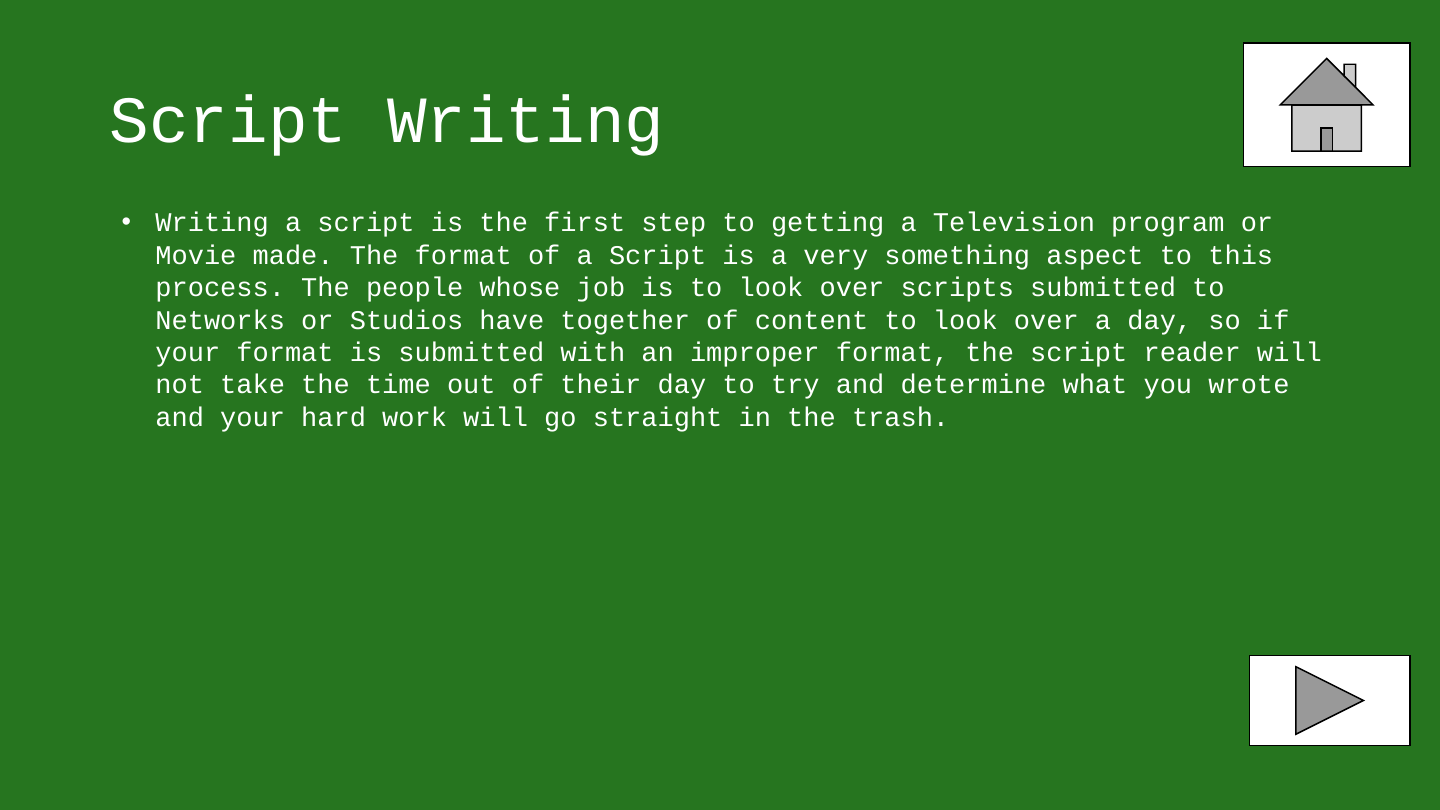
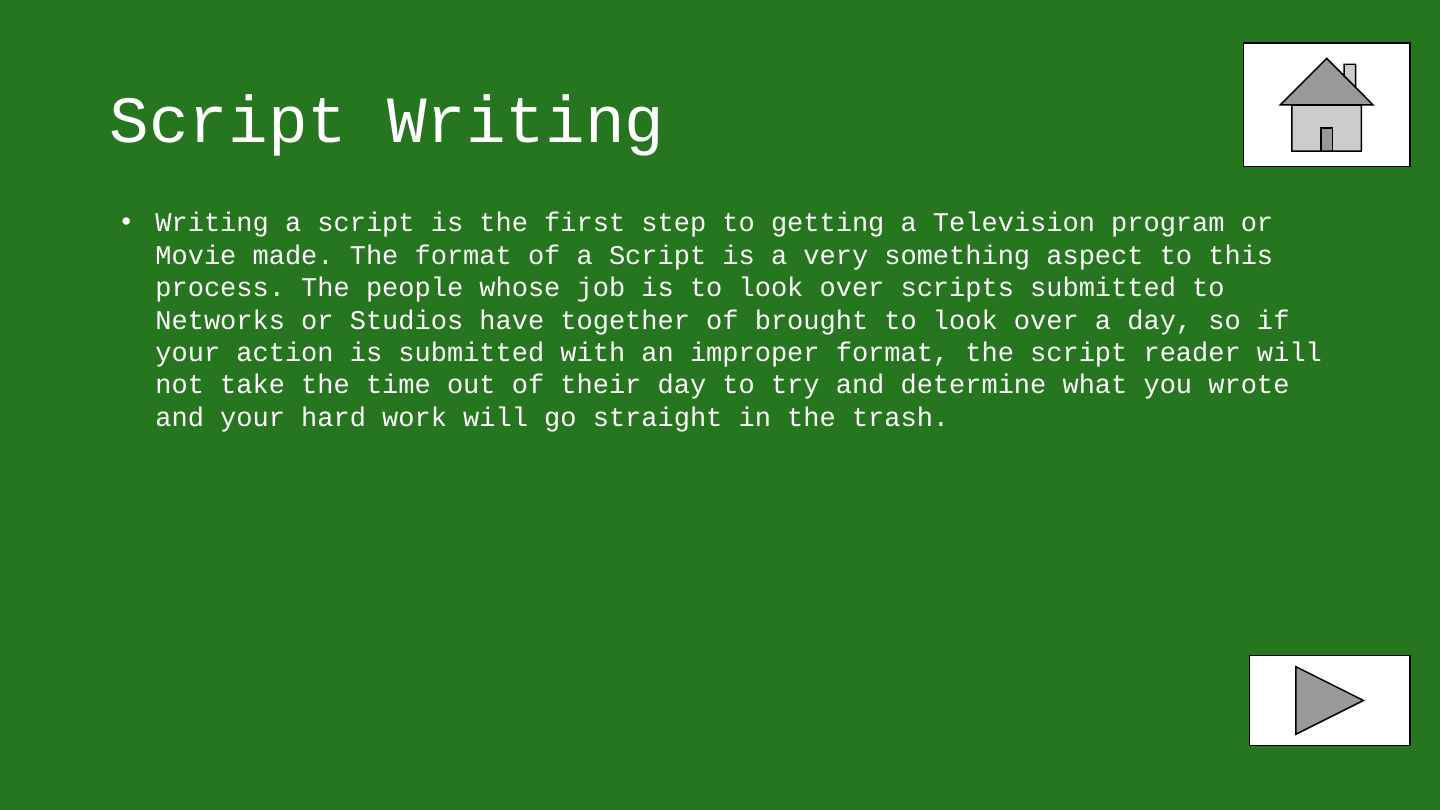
content: content -> brought (812, 320)
your format: format -> action (285, 353)
